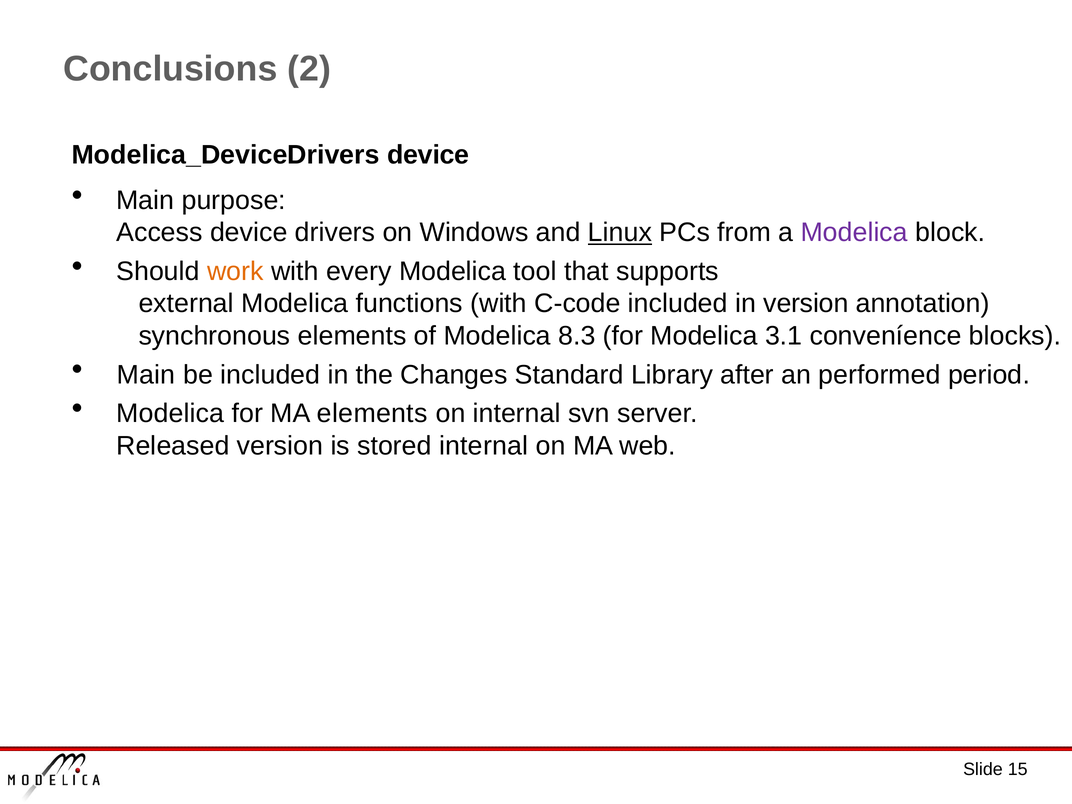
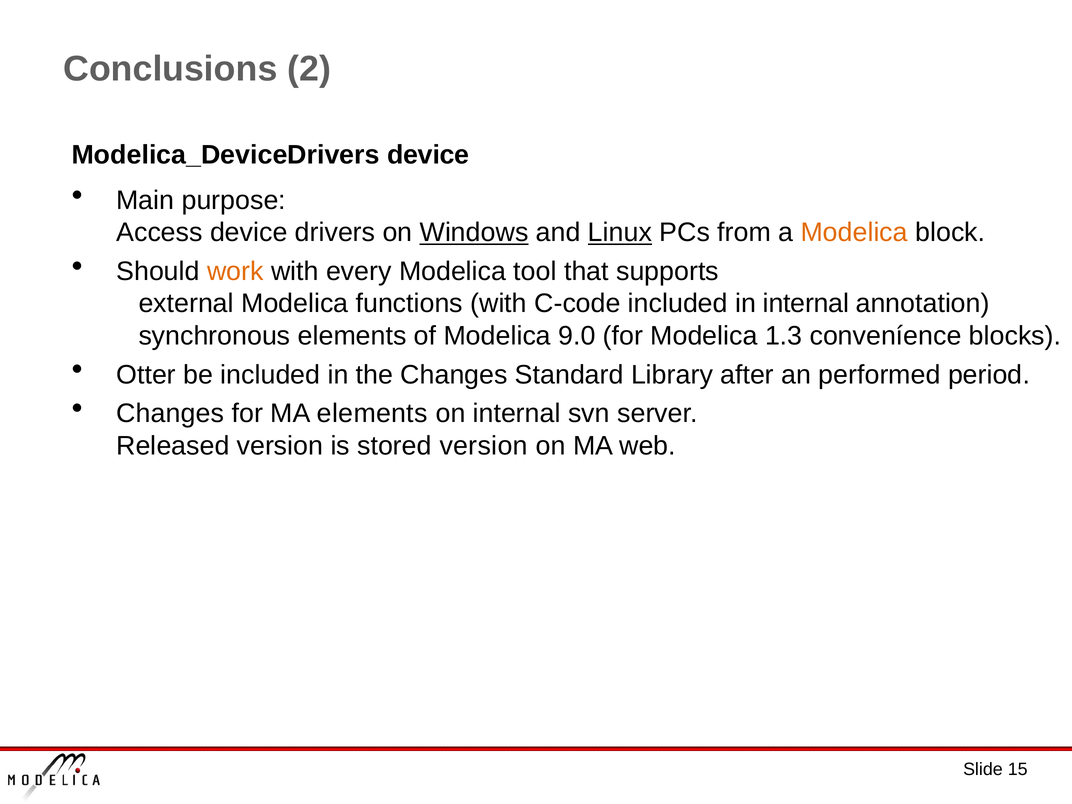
Windows underline: none -> present (474, 233)
Modelica colour: purple -> orange (854, 233)
in version: version -> internal (806, 304)
8.3: 8.3 -> 9.0 (577, 336)
3.1: 3.1 -> 1.3 (784, 336)
Main: Main -> Otter (146, 375)
Modelica: Modelica -> Changes (170, 414)
stored internal: internal -> version (484, 446)
